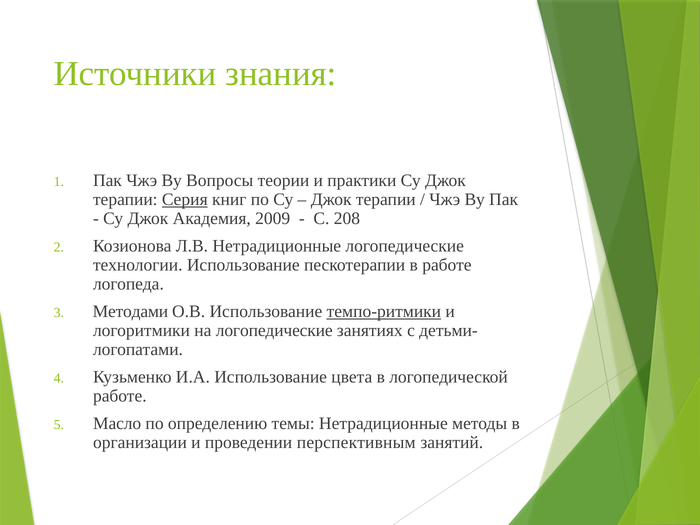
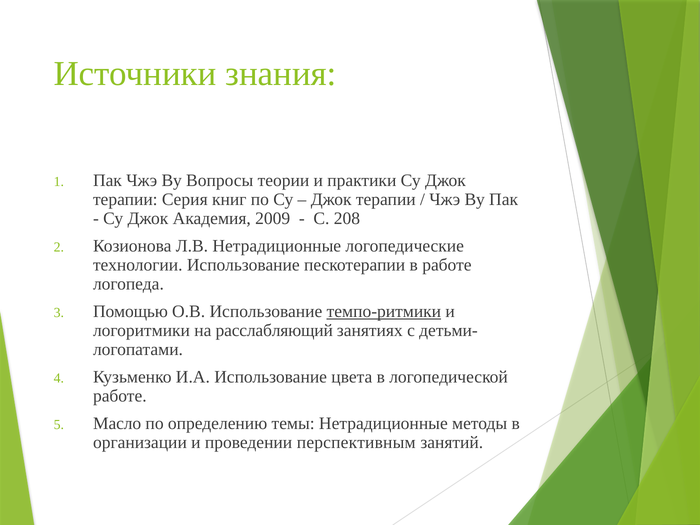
Серия underline: present -> none (185, 200)
Методами: Методами -> Помощью (130, 312)
на логопедические: логопедические -> расслабляющий (274, 330)
